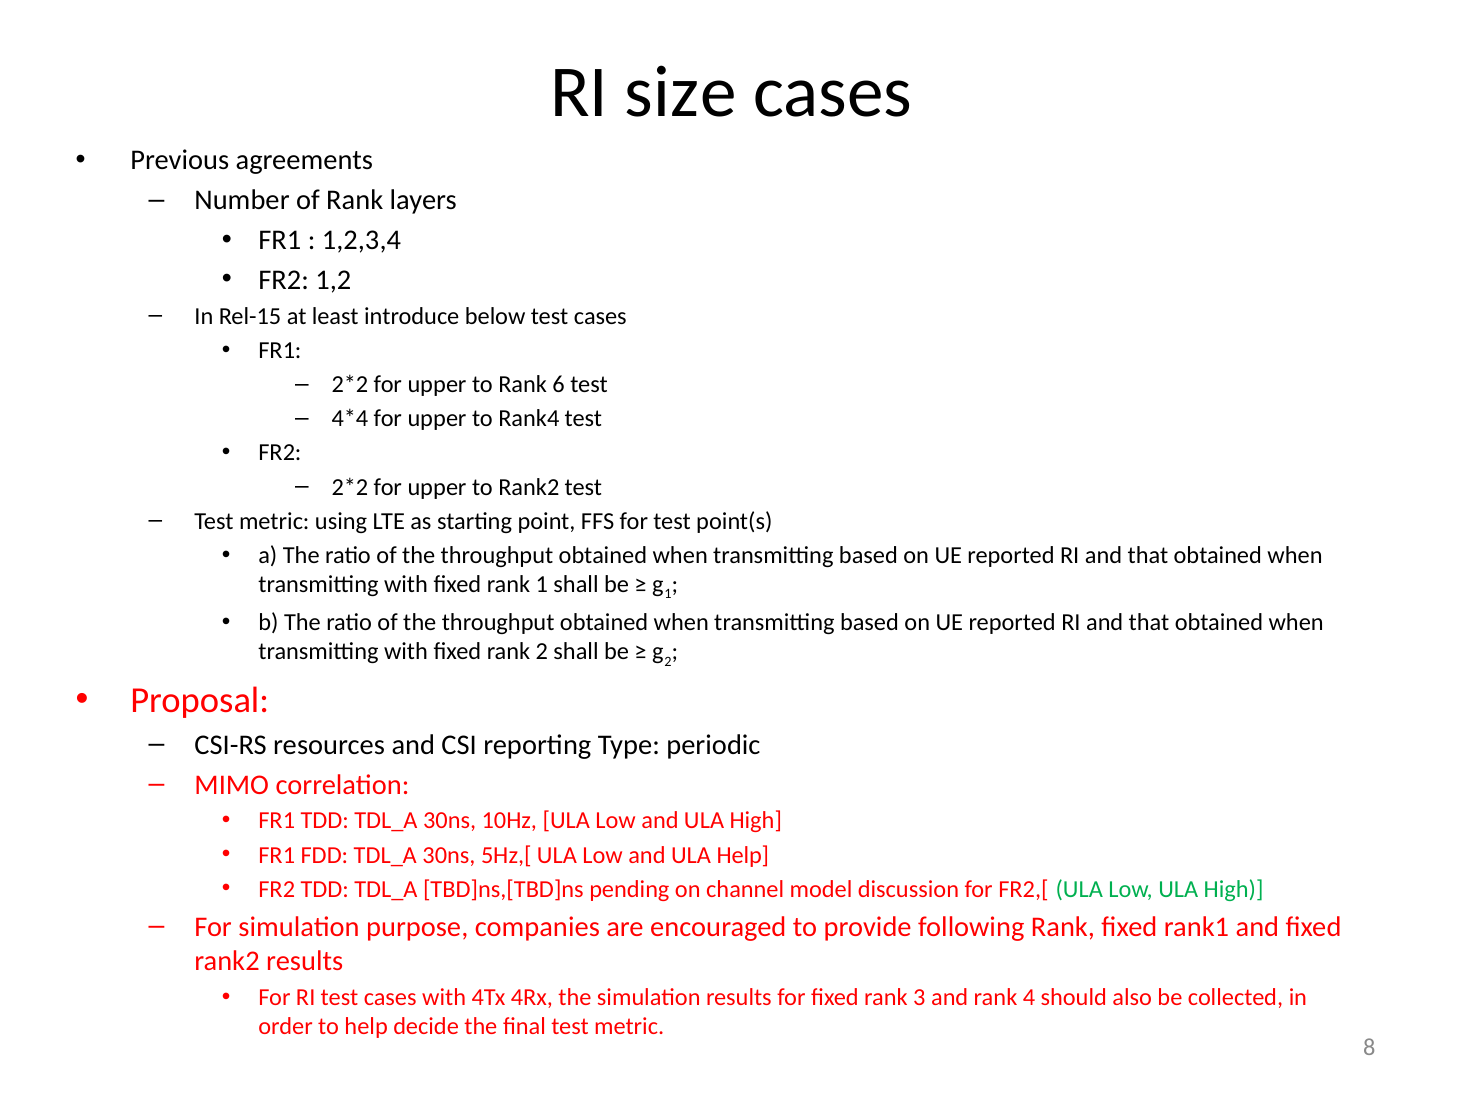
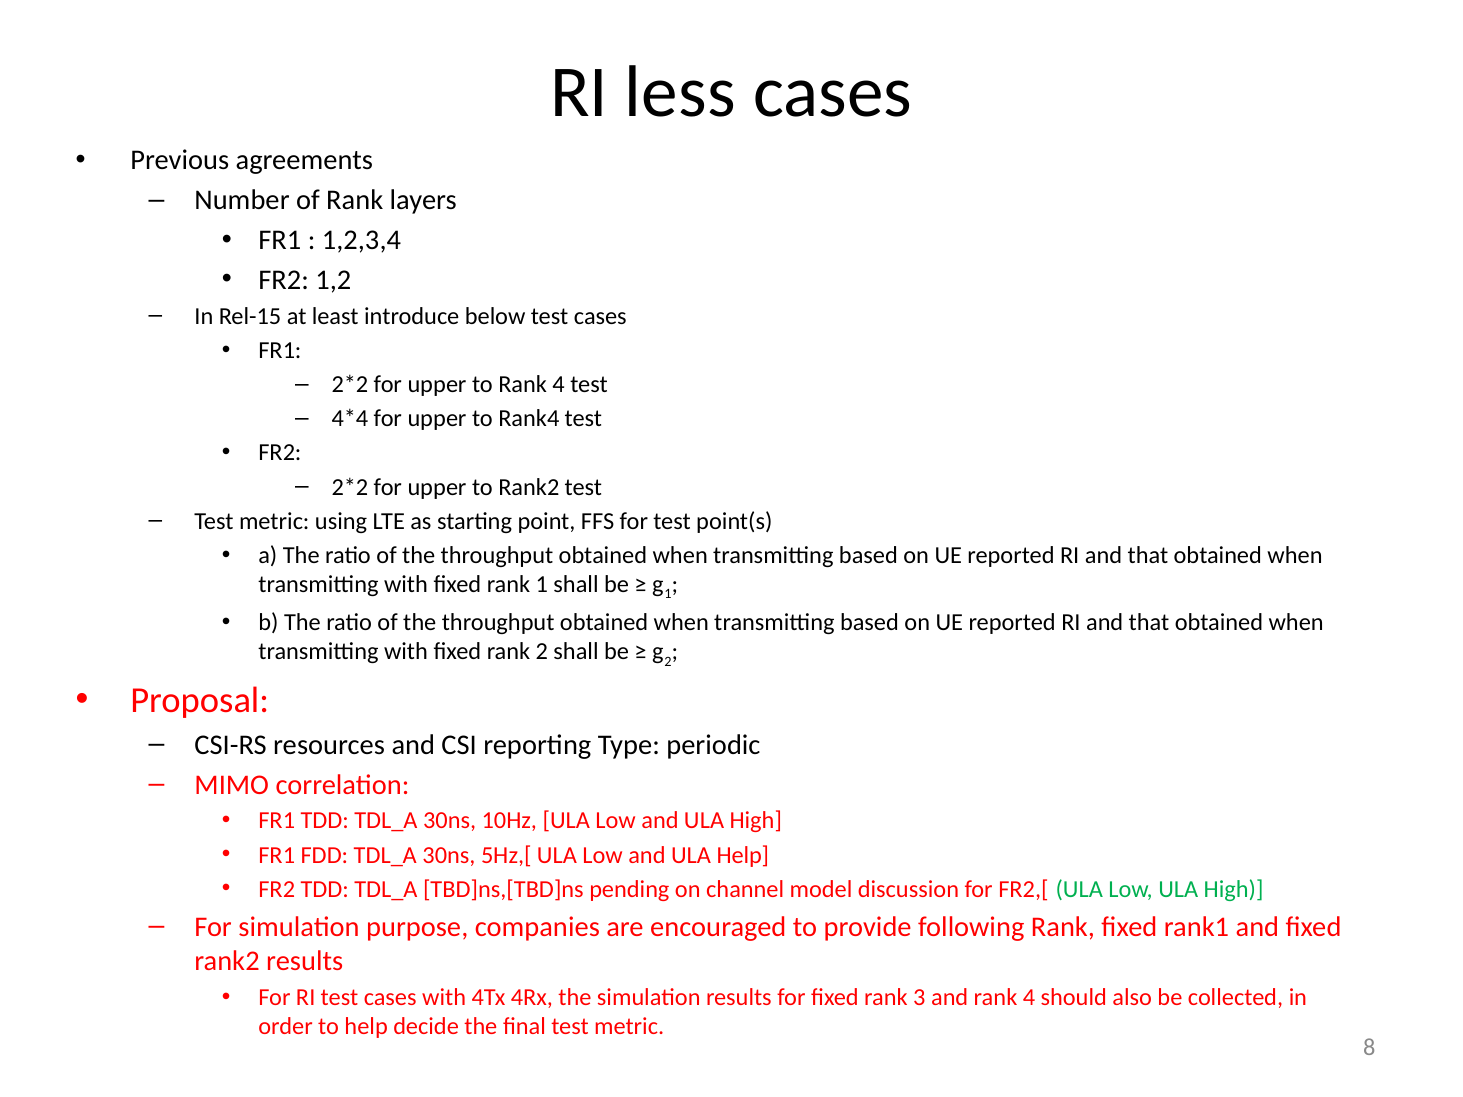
size: size -> less (681, 93)
to Rank 6: 6 -> 4 (559, 385)
